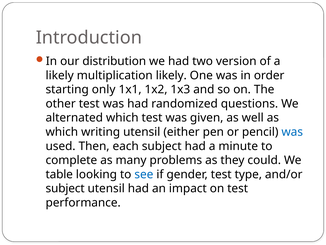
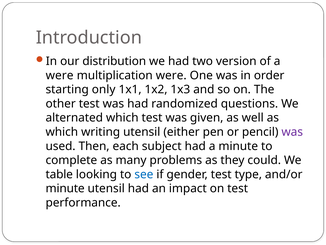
likely: likely -> were (60, 75)
multiplication likely: likely -> were (171, 75)
was colour: blue -> purple (292, 132)
subject: subject -> minute (65, 188)
